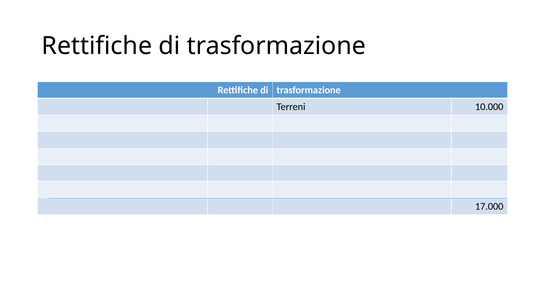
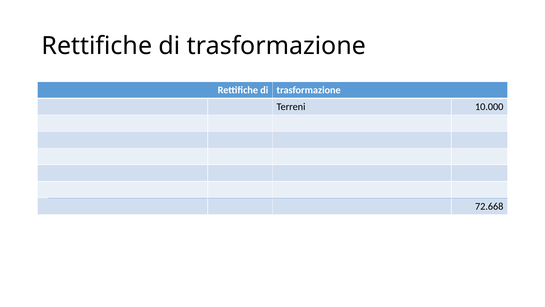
17.000: 17.000 -> 72.668 (489, 206)
